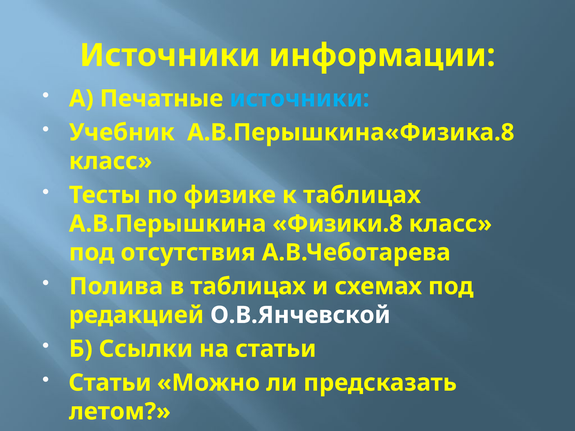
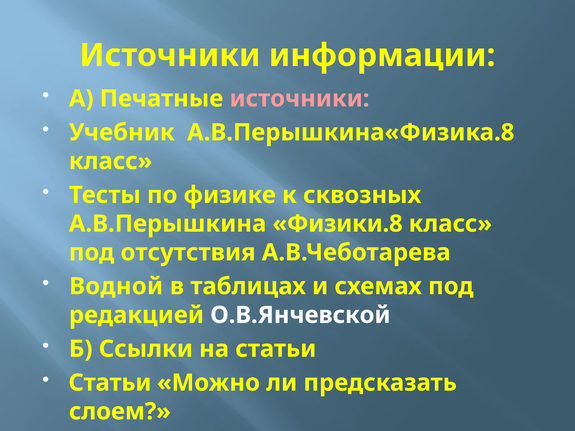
источники colour: light blue -> pink (299, 99)
к таблицах: таблицах -> сквозных (362, 195)
Полива: Полива -> Водной (116, 287)
летом: летом -> слоем (120, 412)
